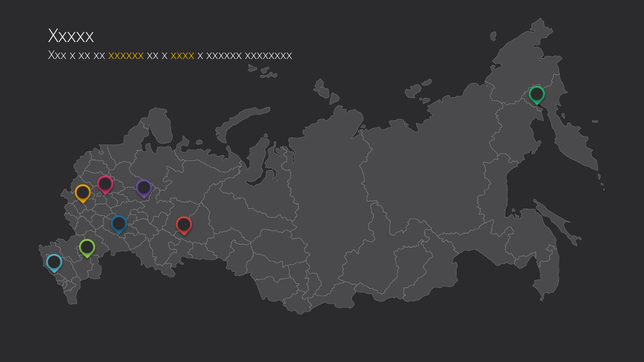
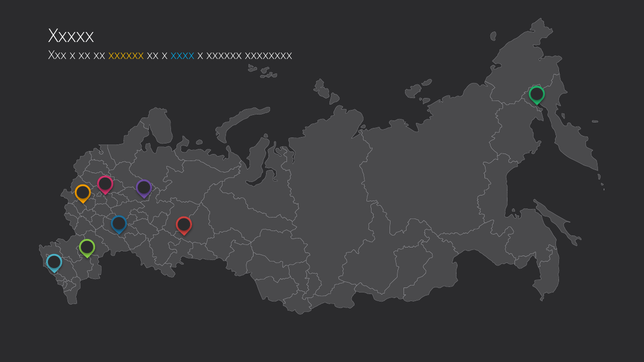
xxxx colour: yellow -> light blue (183, 55)
